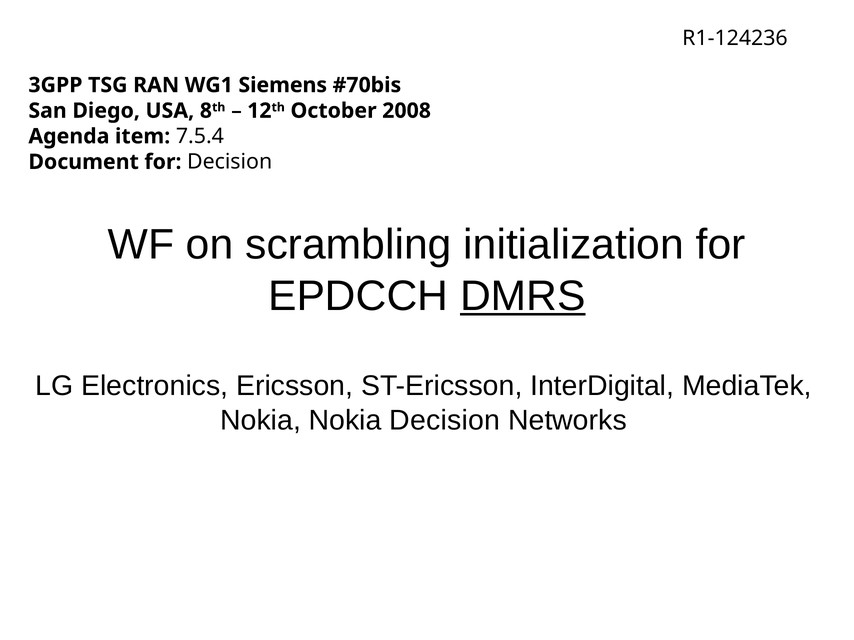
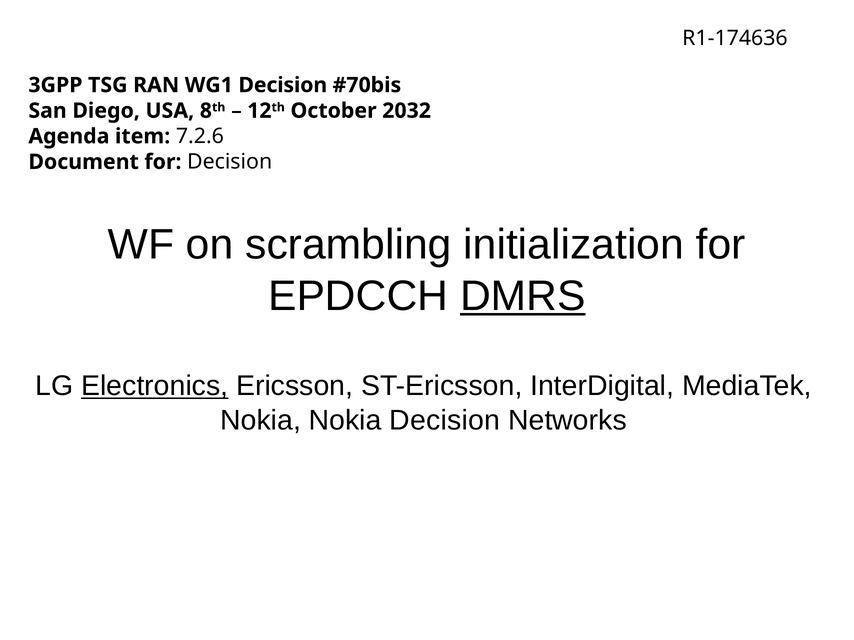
R1-124236: R1-124236 -> R1-174636 (735, 38)
WG1 Siemens: Siemens -> Decision (283, 85)
2008: 2008 -> 2032 (407, 111)
7.5.4: 7.5.4 -> 7.2.6 (200, 136)
Electronics underline: none -> present (155, 386)
